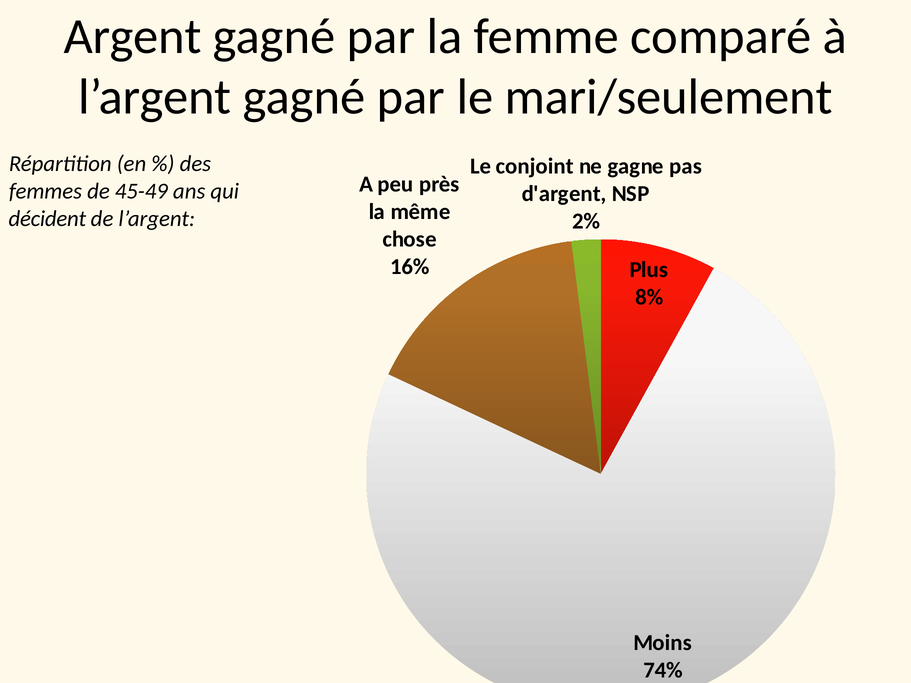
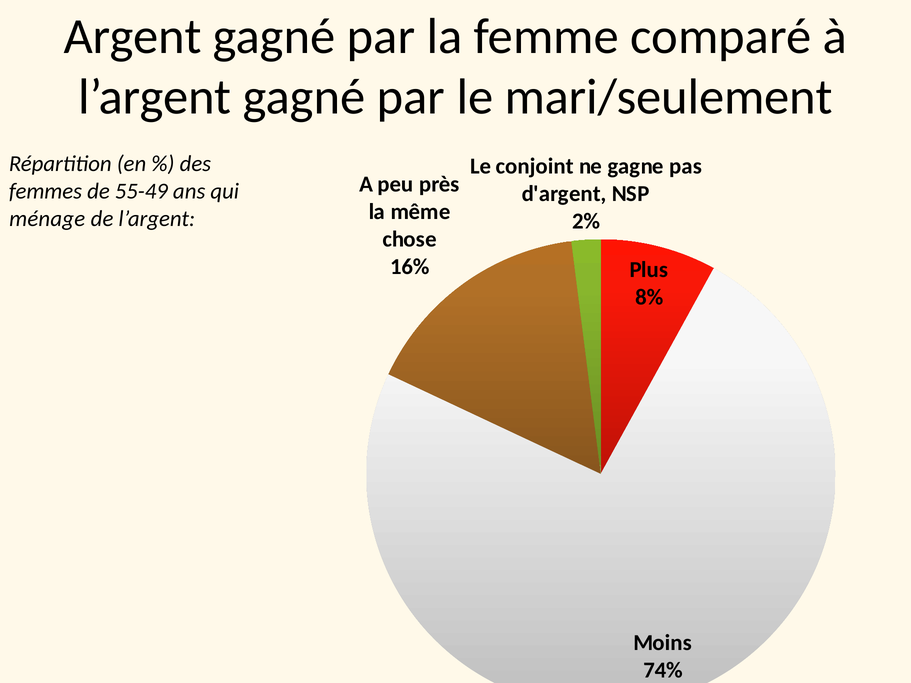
45-49: 45-49 -> 55-49 (141, 191)
décident: décident -> ménage (47, 219)
